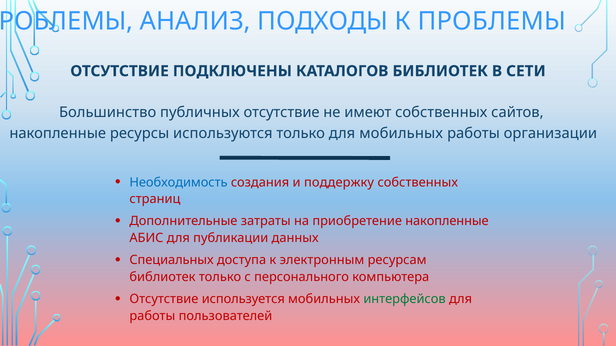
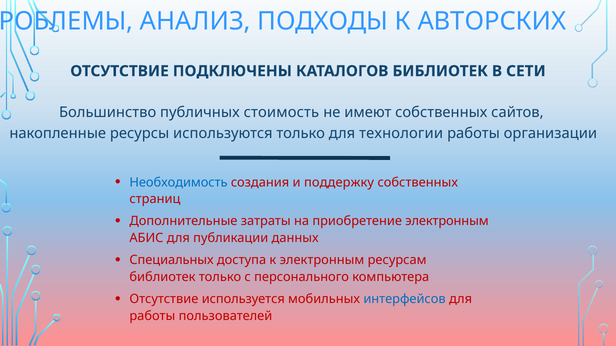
К ПРОБЛЕМЫ: ПРОБЛЕМЫ -> АВТОРСКИХ (492, 21)
публичных отсутствие: отсутствие -> стоимость (281, 112)
для мобильных: мобильных -> технологии (401, 134)
приобретение накопленные: накопленные -> электронным (447, 222)
интерфейсов colour: green -> blue (405, 300)
